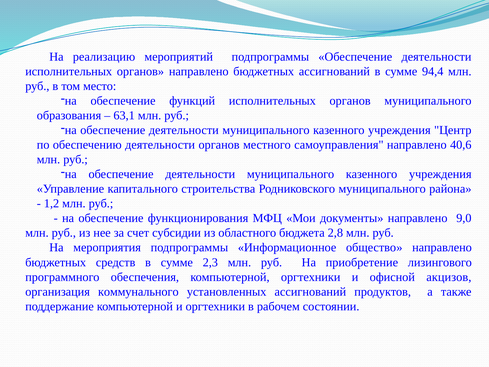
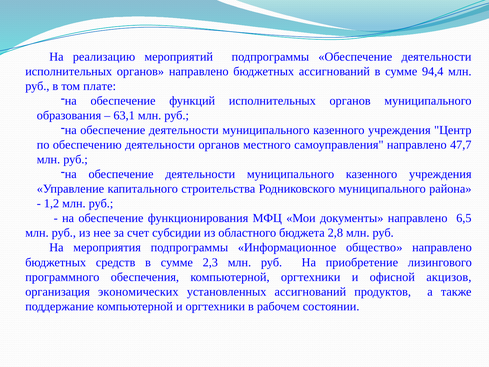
место: место -> плате (100, 86)
40,6: 40,6 -> 47,7 (461, 145)
9,0: 9,0 -> 6,5 (464, 218)
коммунального: коммунального -> экономических (138, 291)
